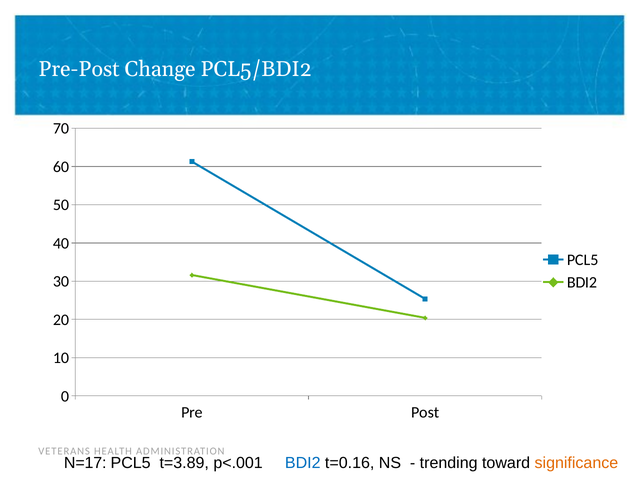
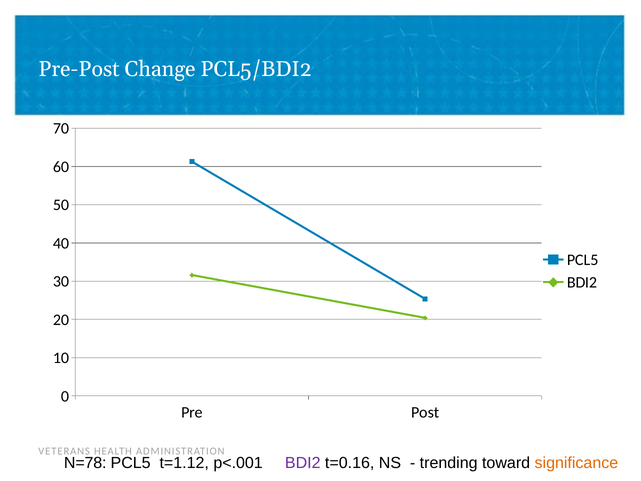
N=17: N=17 -> N=78 (85, 463)
t=3.89: t=3.89 -> t=1.12 (184, 463)
BDI2 colour: blue -> purple (303, 463)
